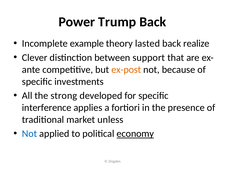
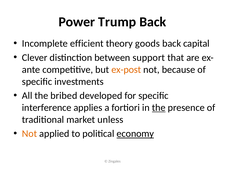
example: example -> efficient (87, 43)
lasted: lasted -> goods (147, 43)
realize: realize -> capital (196, 43)
strong: strong -> bribed (64, 95)
the underline: none -> present (159, 107)
Not colour: blue -> orange (29, 133)
